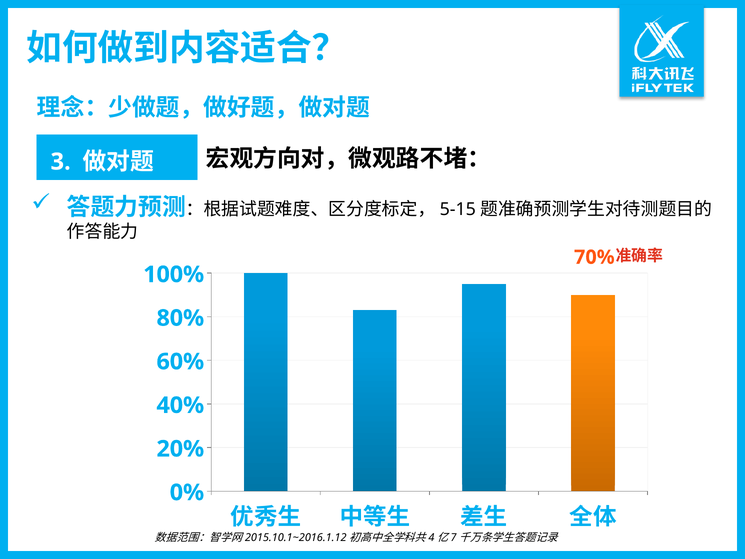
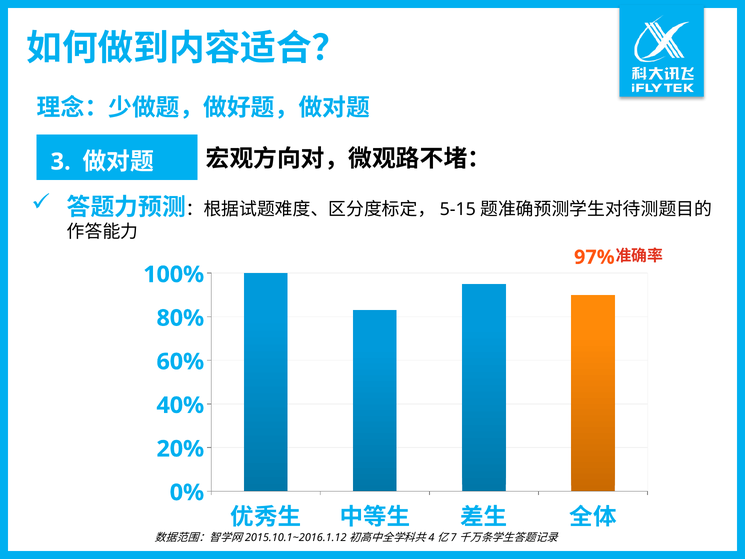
70%: 70% -> 97% (594, 257)
